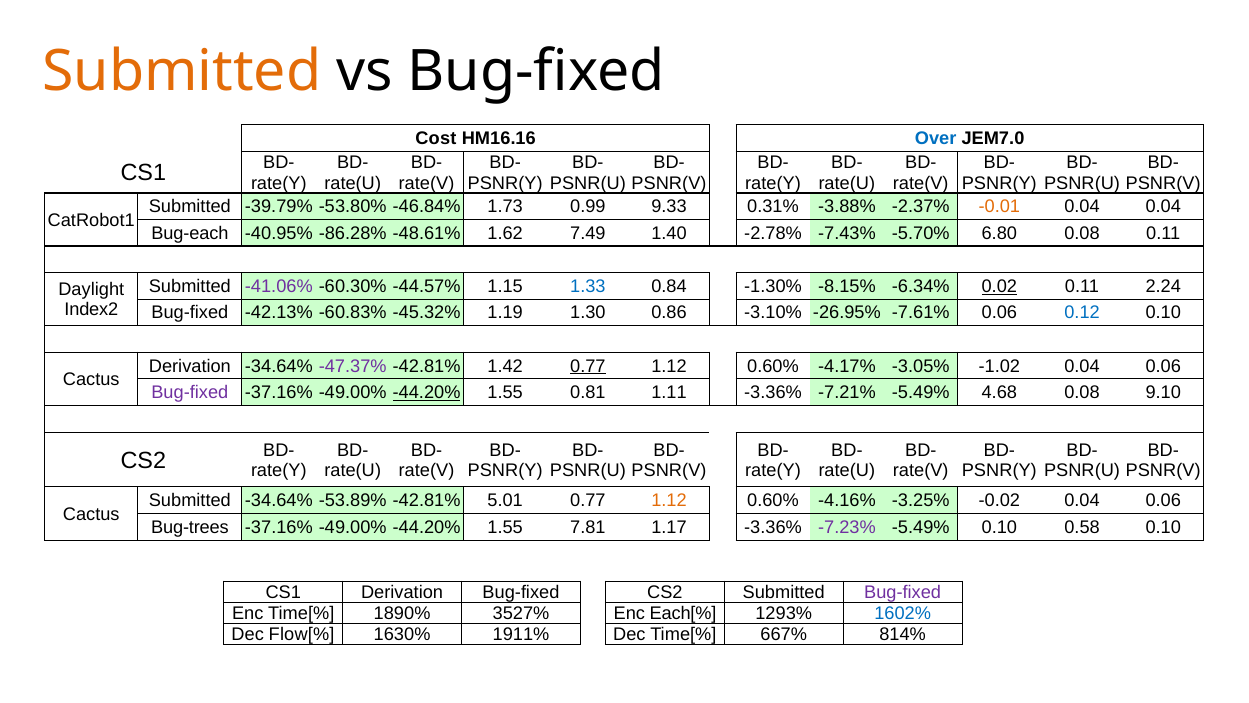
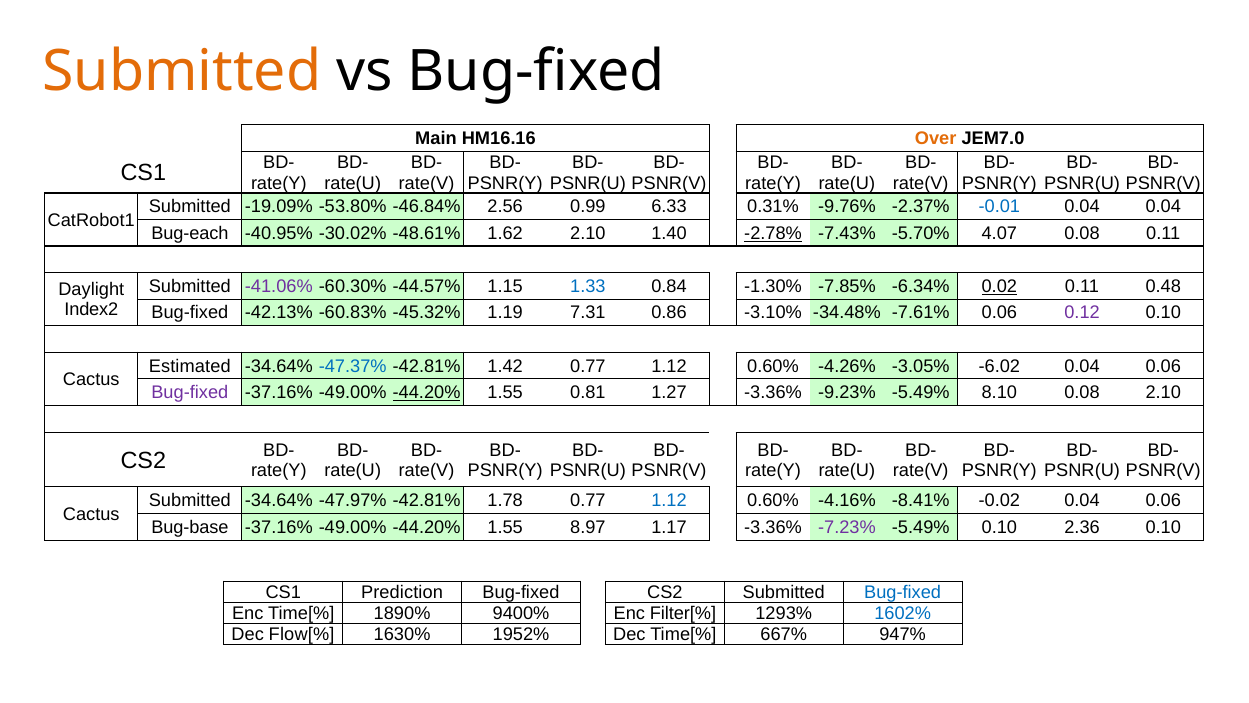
Cost: Cost -> Main (436, 139)
Over colour: blue -> orange (936, 139)
-39.79%: -39.79% -> -19.09% (279, 207)
1.73: 1.73 -> 2.56 (505, 207)
9.33: 9.33 -> 6.33 (669, 207)
-3.88%: -3.88% -> -9.76% (847, 207)
-0.01 colour: orange -> blue (999, 207)
-86.28%: -86.28% -> -30.02% (353, 233)
1.62 7.49: 7.49 -> 2.10 (588, 233)
-2.78% underline: none -> present (773, 233)
6.80: 6.80 -> 4.07 (999, 233)
-8.15%: -8.15% -> -7.85% (847, 286)
2.24: 2.24 -> 0.48 (1163, 286)
1.30: 1.30 -> 7.31 (588, 313)
-26.95%: -26.95% -> -34.48% (847, 313)
0.12 colour: blue -> purple (1082, 313)
Derivation: Derivation -> Estimated (190, 366)
-47.37% colour: purple -> blue (353, 366)
0.77 underline: present -> none (588, 366)
-4.17%: -4.17% -> -4.26% (847, 366)
-1.02: -1.02 -> -6.02 (999, 366)
1.11: 1.11 -> 1.27 (669, 393)
-7.21%: -7.21% -> -9.23% (847, 393)
4.68: 4.68 -> 8.10 (999, 393)
0.08 9.10: 9.10 -> 2.10 (1163, 393)
-53.89%: -53.89% -> -47.97% (353, 501)
5.01: 5.01 -> 1.78 (505, 501)
1.12 colour: orange -> blue (669, 501)
-3.25%: -3.25% -> -8.41% (921, 501)
Bug-trees: Bug-trees -> Bug-base (190, 528)
7.81: 7.81 -> 8.97 (588, 528)
0.58: 0.58 -> 2.36 (1082, 528)
CS1 Derivation: Derivation -> Prediction (402, 592)
Bug-fixed colour: purple -> blue (903, 592)
3527%: 3527% -> 9400% (521, 613)
Each[%: Each[% -> Filter[% (683, 613)
1911%: 1911% -> 1952% (521, 634)
814%: 814% -> 947% (903, 634)
